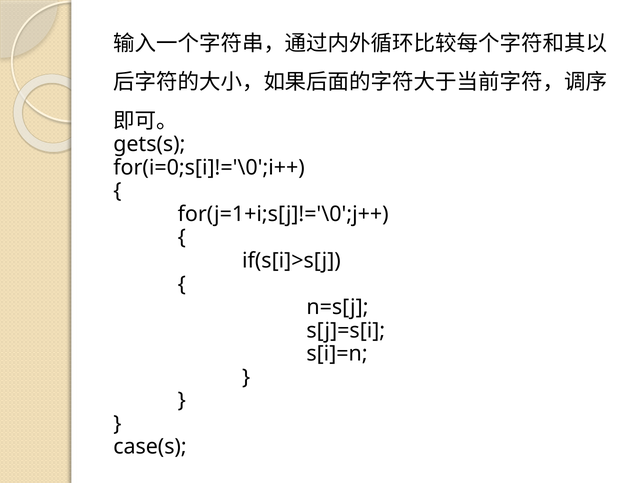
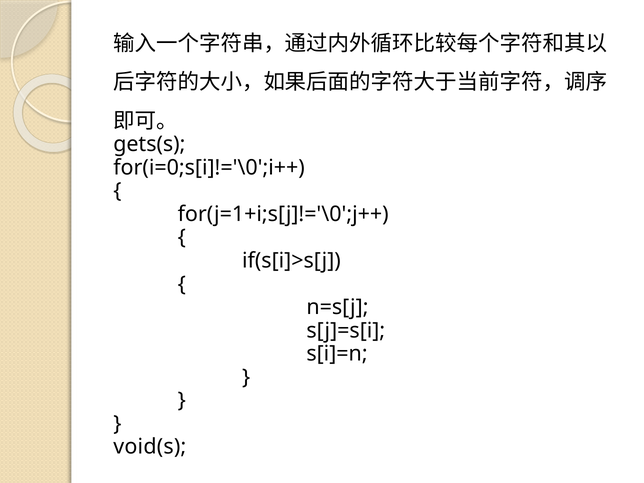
case(s: case(s -> void(s (150, 447)
